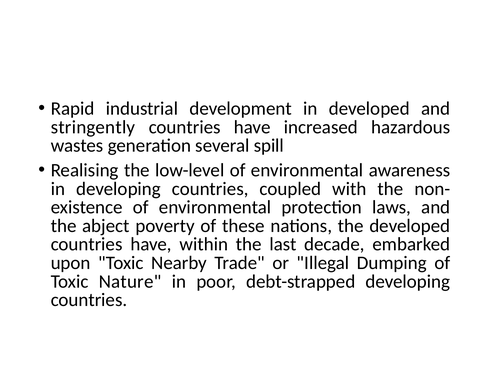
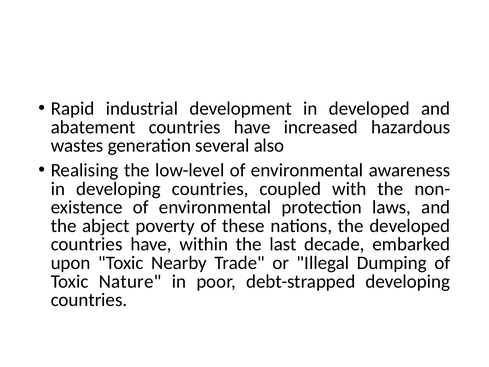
stringently: stringently -> abatement (93, 127)
spill: spill -> also (269, 146)
